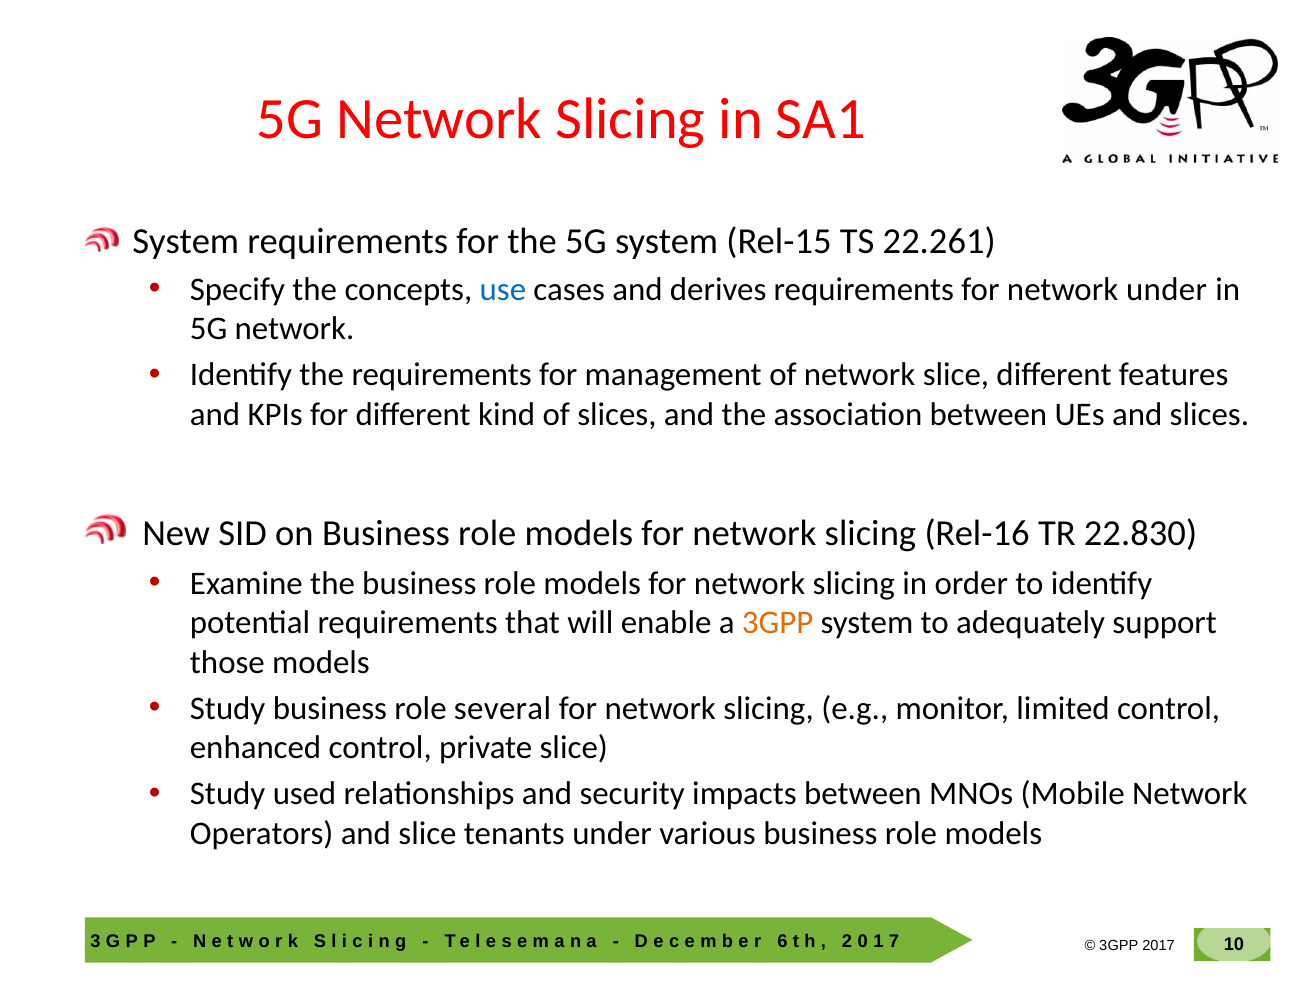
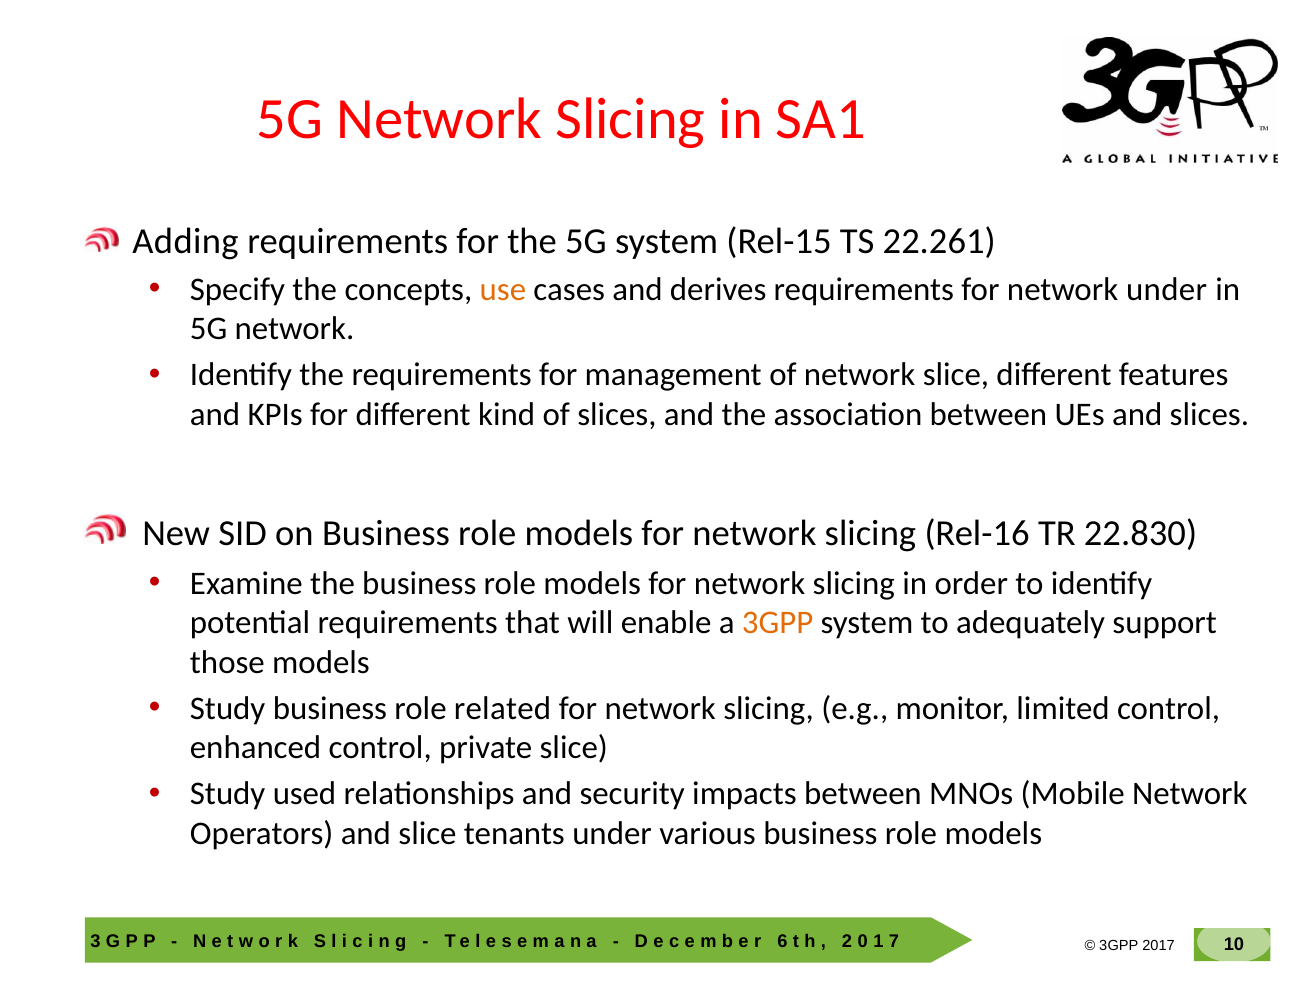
System: System -> Adding (186, 241)
use colour: blue -> orange (503, 289)
several: several -> related (503, 708)
